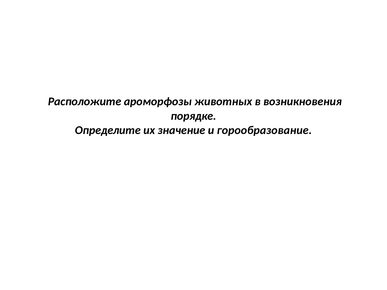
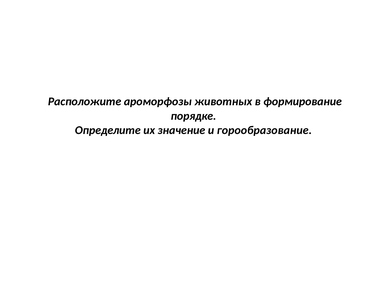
возникновения: возникновения -> формирование (303, 102)
